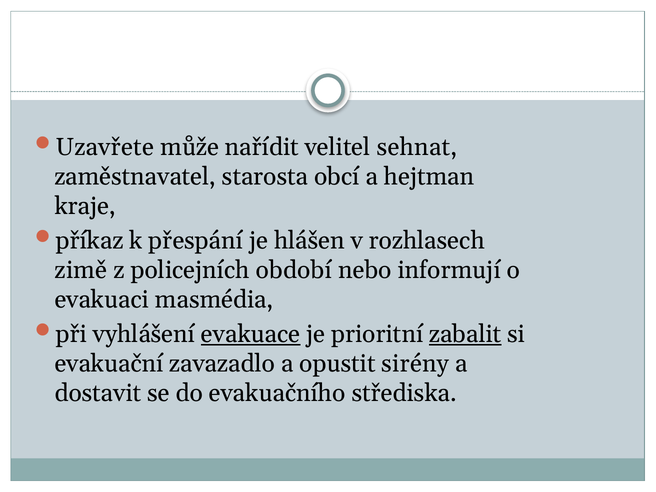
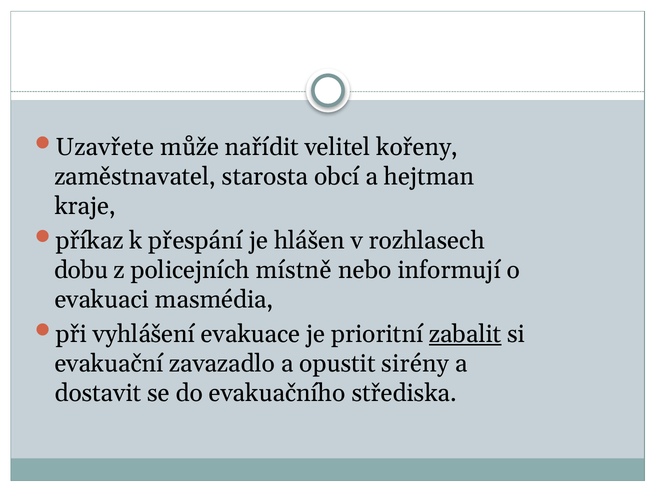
sehnat: sehnat -> kořeny (417, 147)
zimě: zimě -> dobu (81, 270)
období: období -> místně (294, 270)
evakuace underline: present -> none (251, 334)
